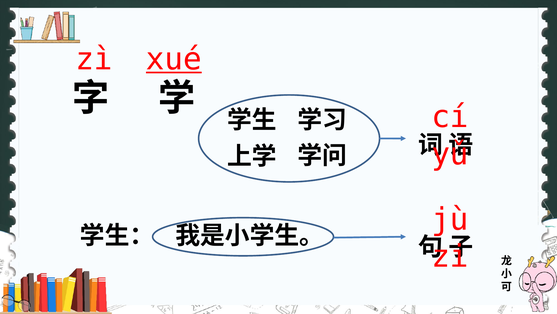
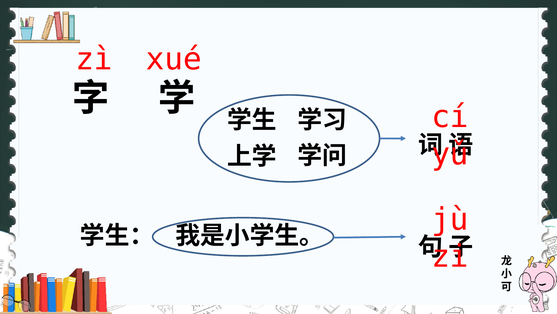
xué underline: present -> none (174, 59)
